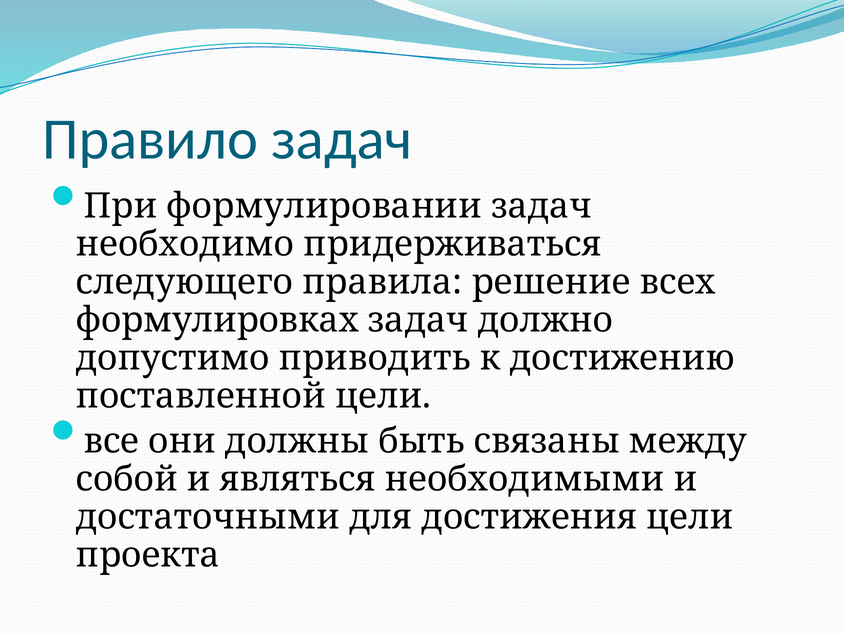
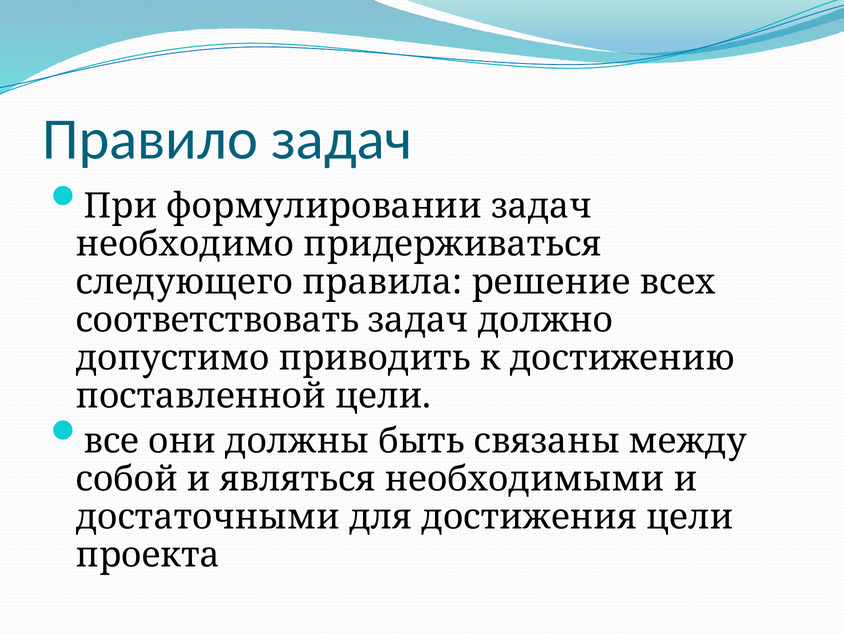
формулировках: формулировках -> соответствовать (217, 320)
